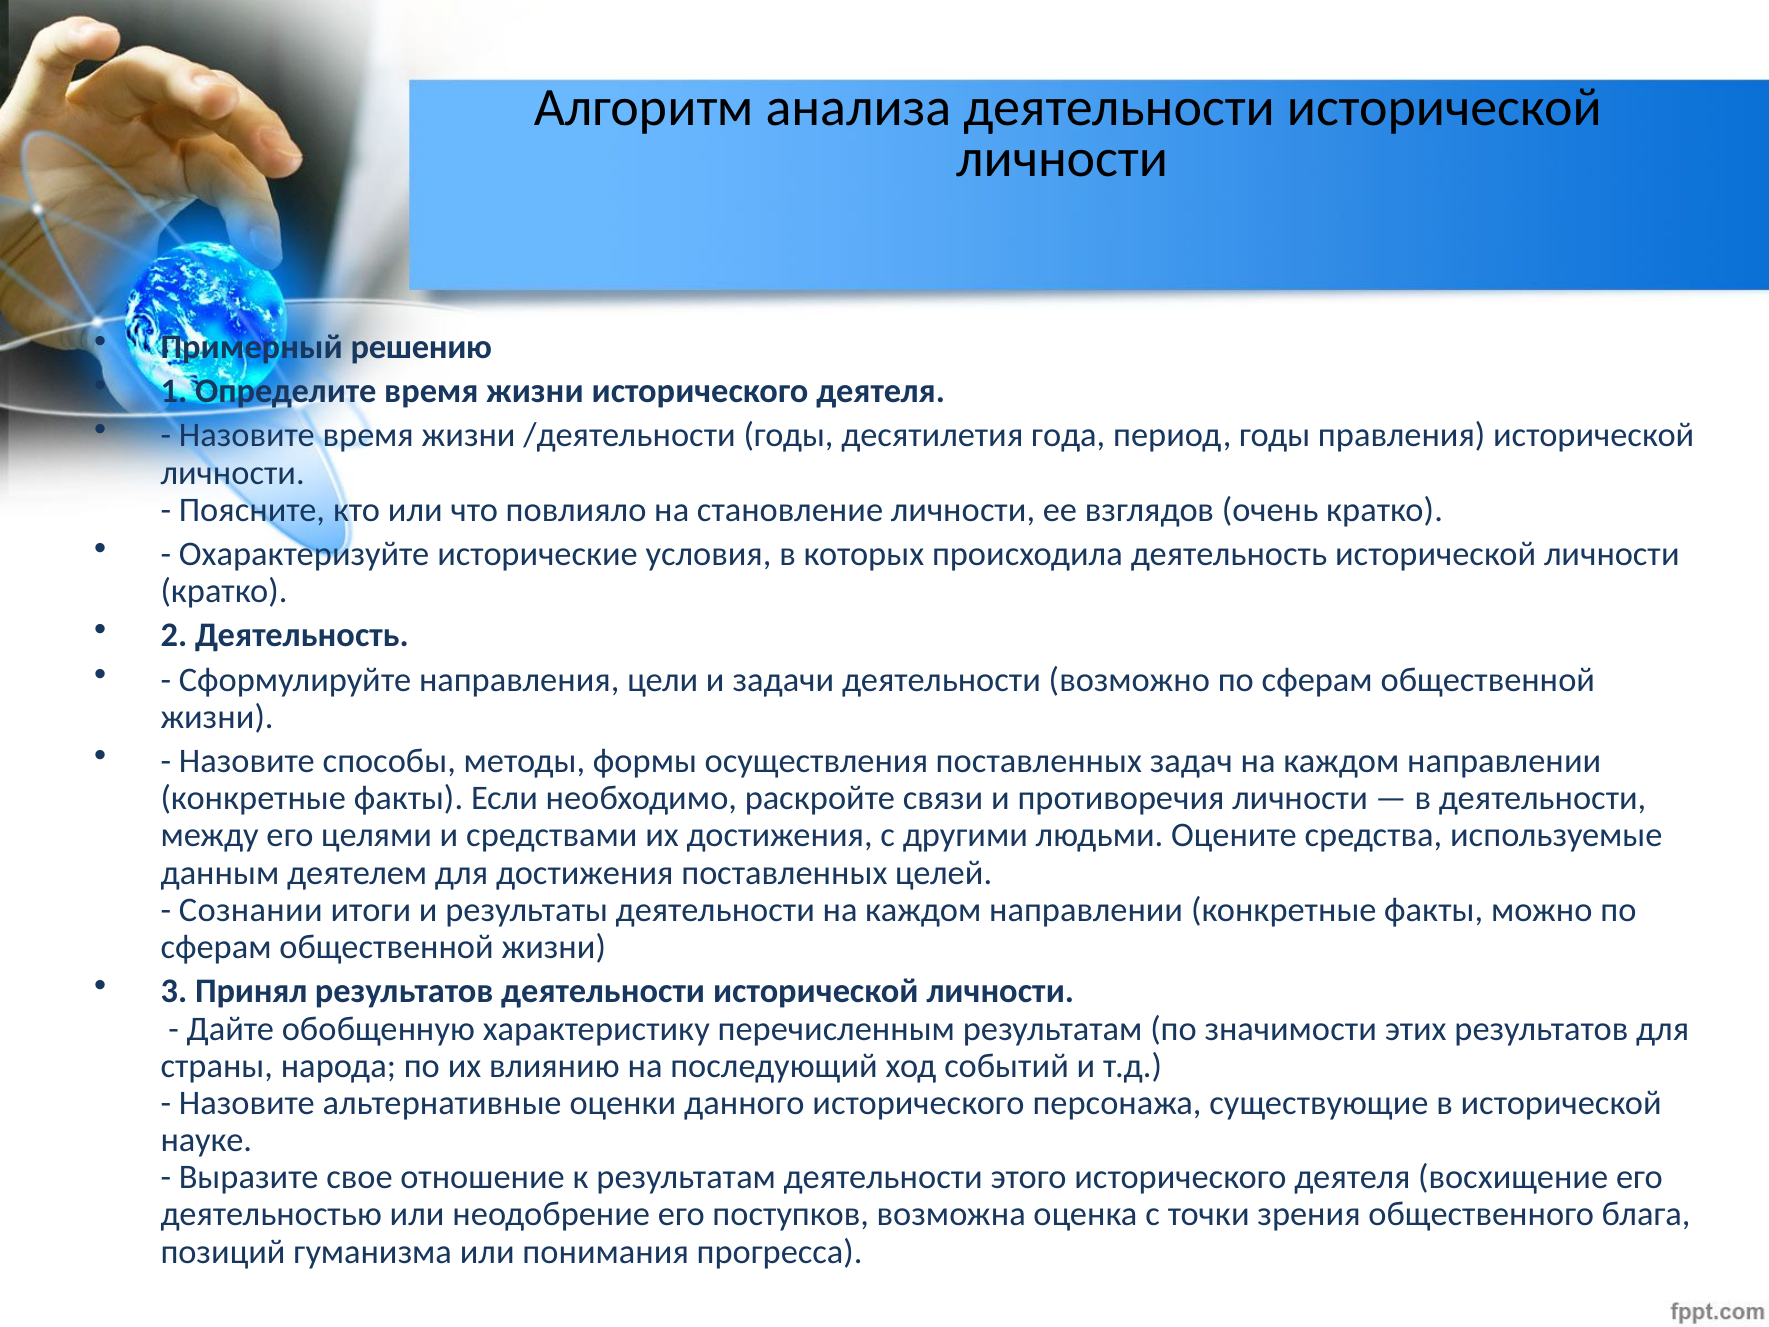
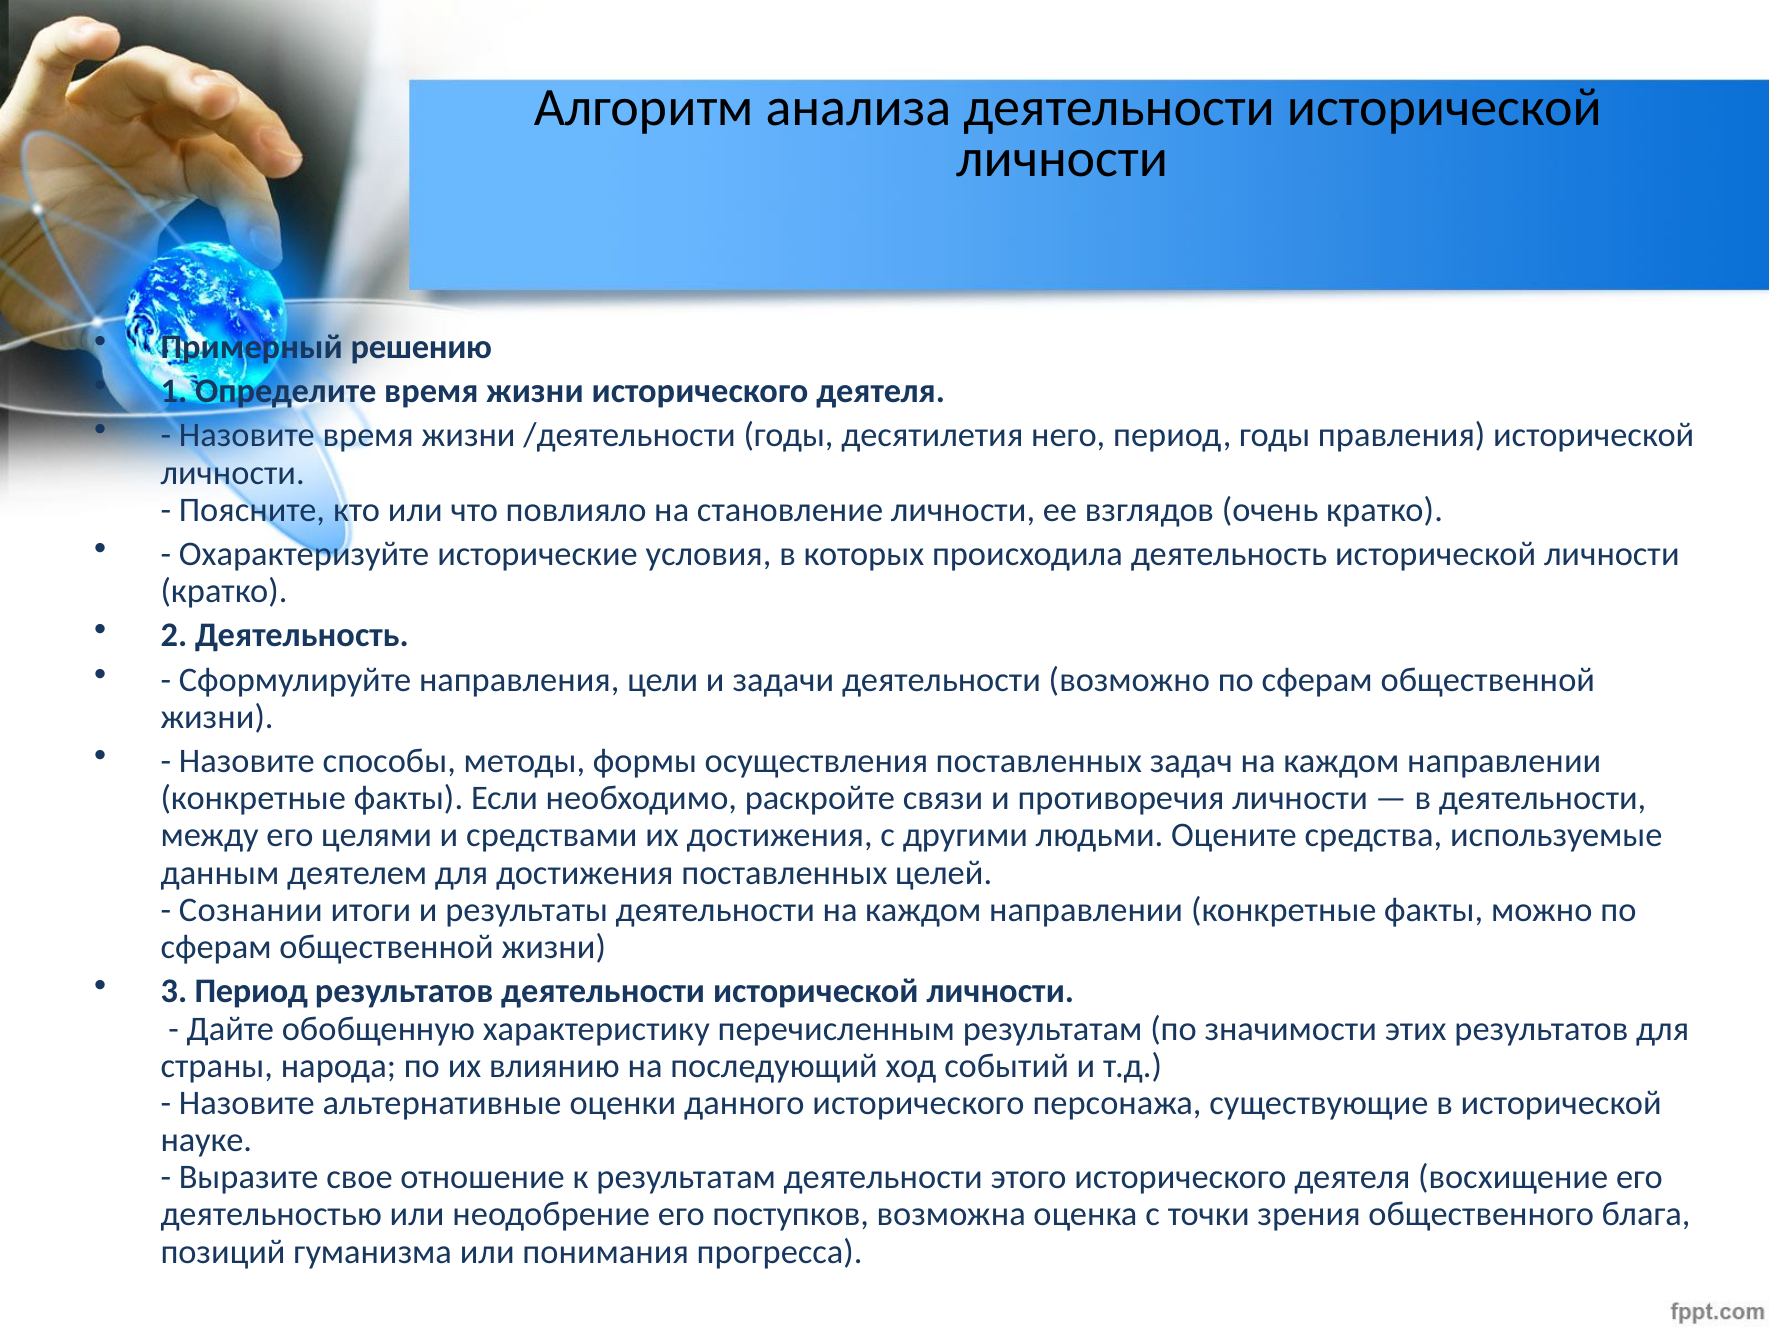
года: года -> него (1068, 435)
3 Принял: Принял -> Период (251, 991)
